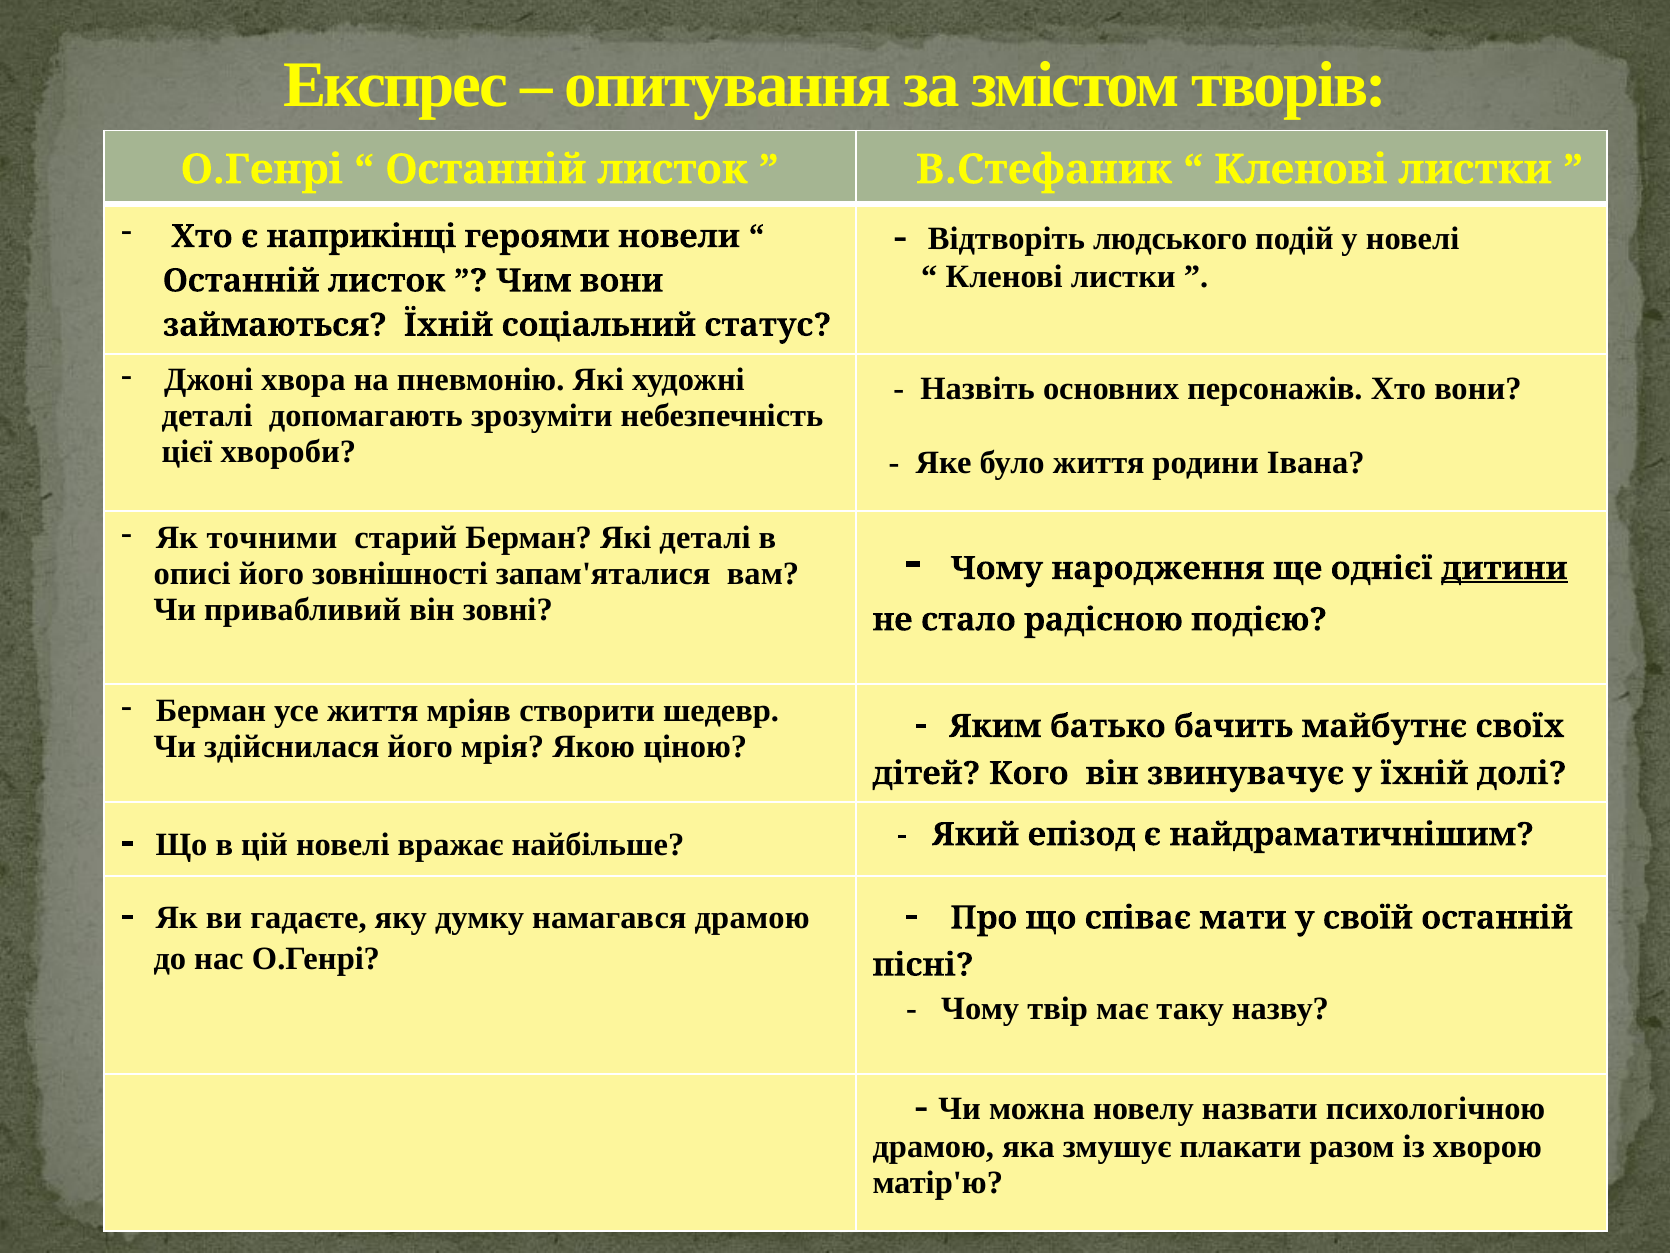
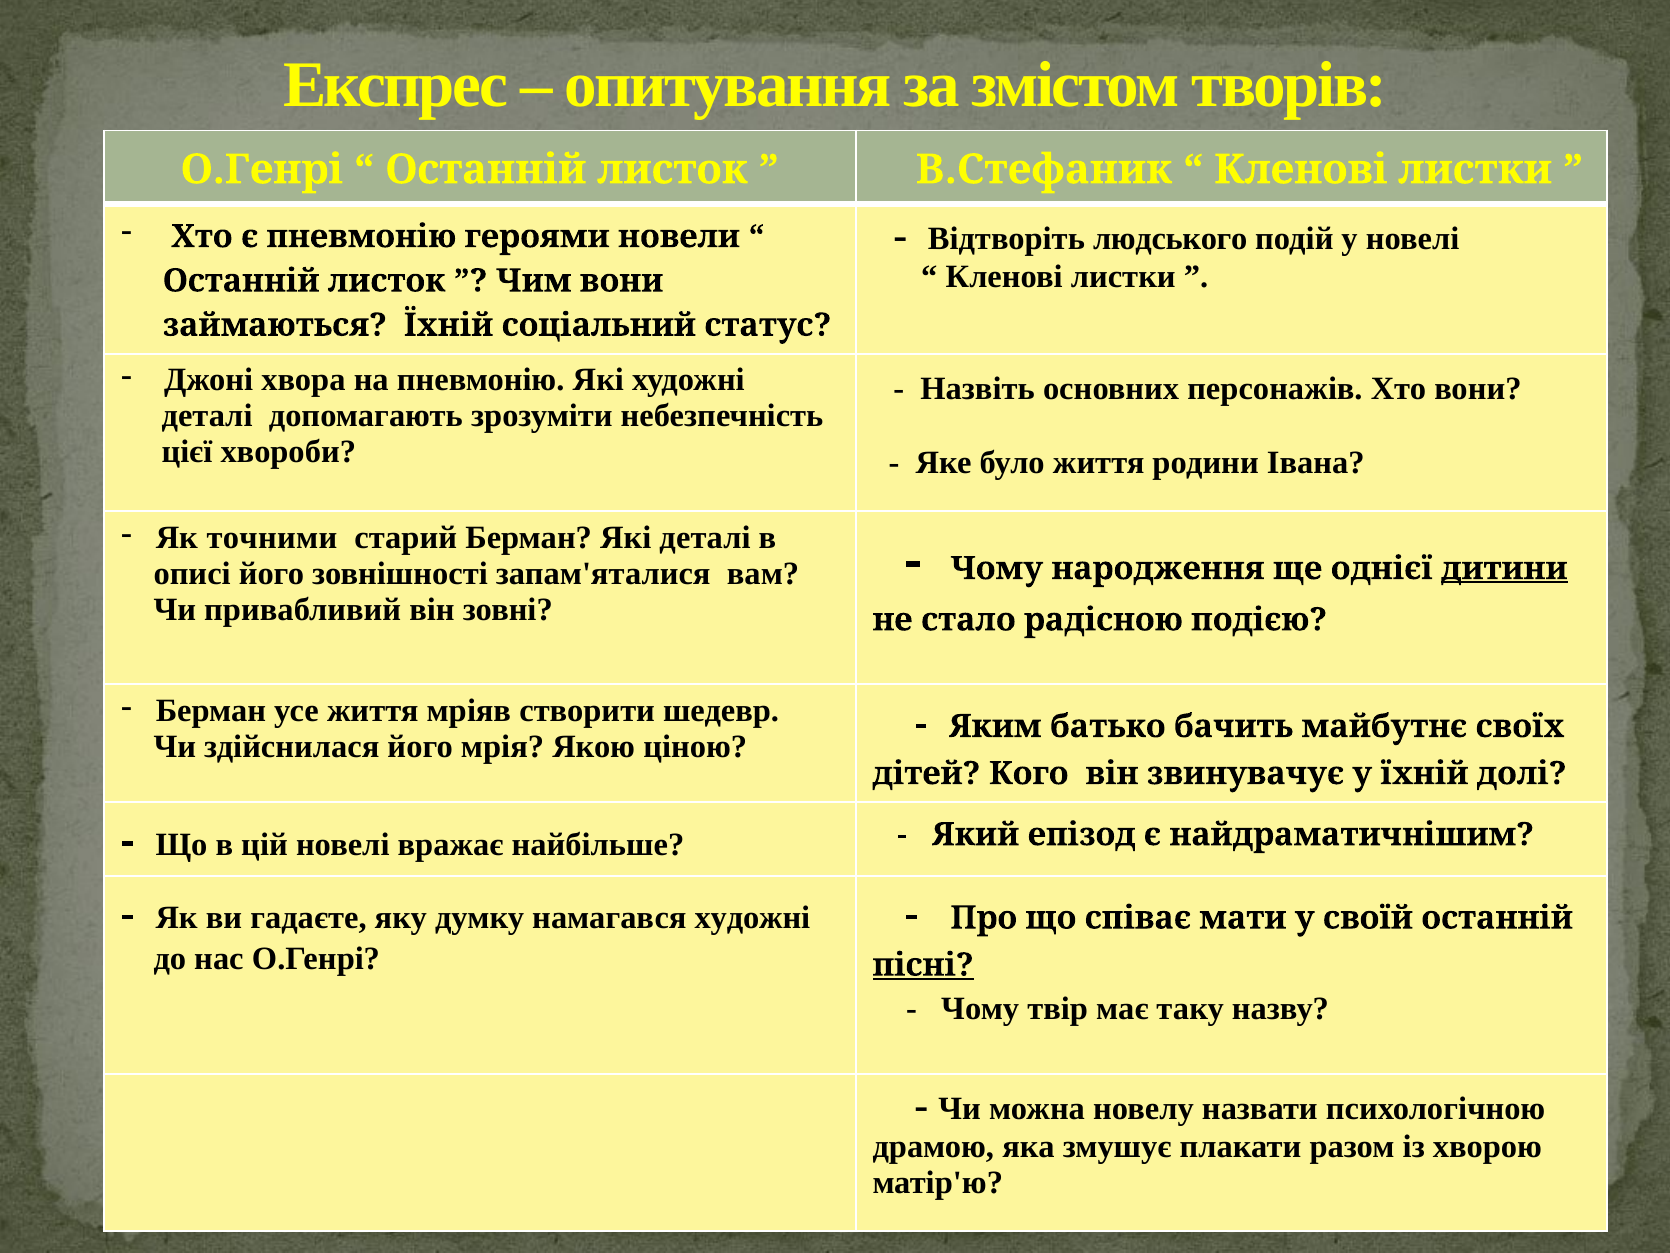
є наприкінці: наприкінці -> пневмонію (361, 236)
намагався драмою: драмою -> художні (752, 918)
пісні underline: none -> present (923, 965)
